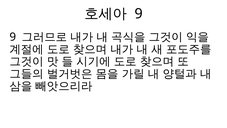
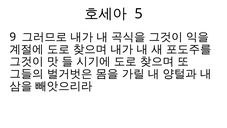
9: 9 -> 5 (139, 14)
